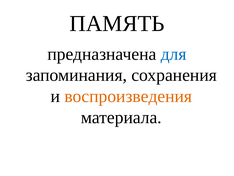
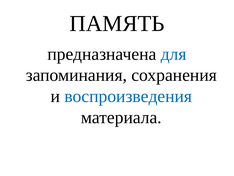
воспроизведения colour: orange -> blue (128, 96)
